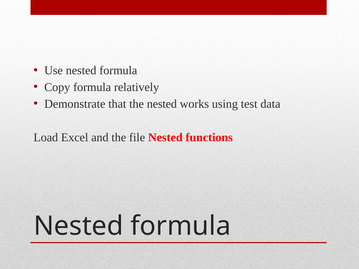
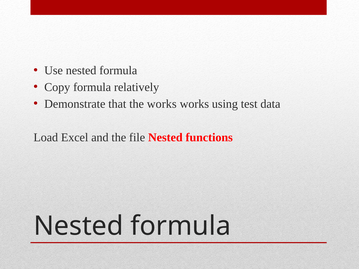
the nested: nested -> works (162, 104)
